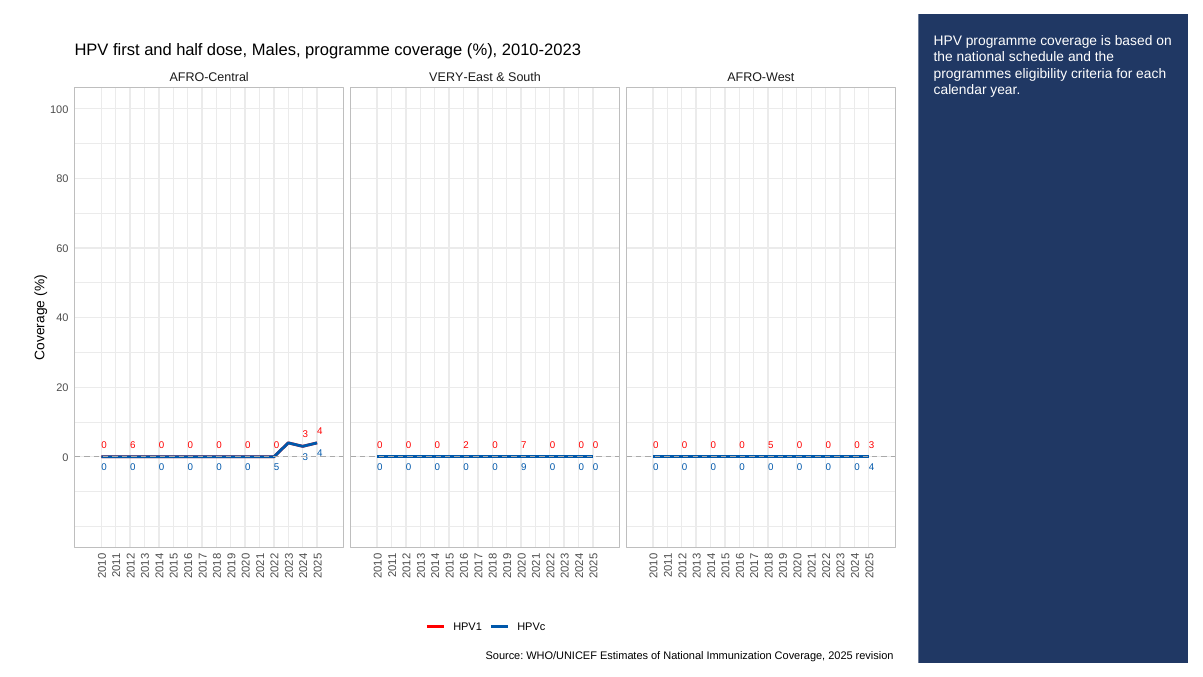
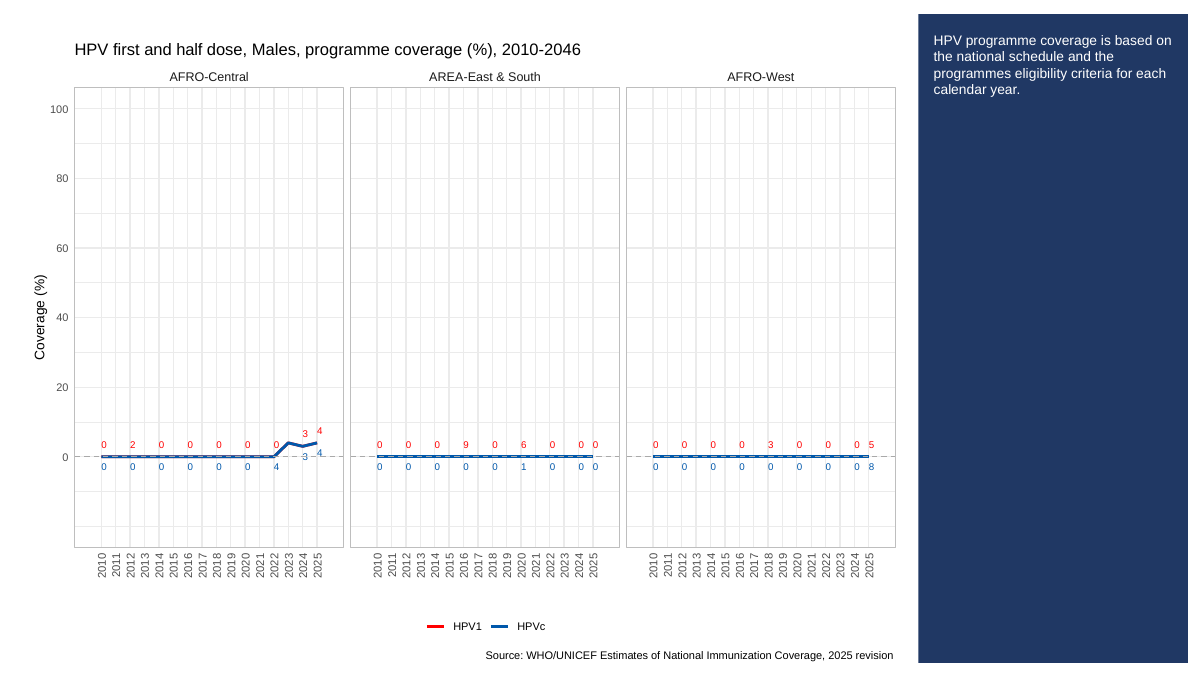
2010-2023: 2010-2023 -> 2010-2046 (541, 50)
VERY-East: VERY-East -> AREA-East (461, 77)
6: 6 -> 2 (133, 445)
0 0 2: 2 -> 9 (466, 445)
0 7: 7 -> 6 (524, 445)
5: 5 -> 3 (771, 445)
3: 3 -> 5 (871, 445)
5: 5 -> 4 (277, 467)
0 0 9: 9 -> 1 (524, 467)
0 4: 4 -> 8 (871, 467)
